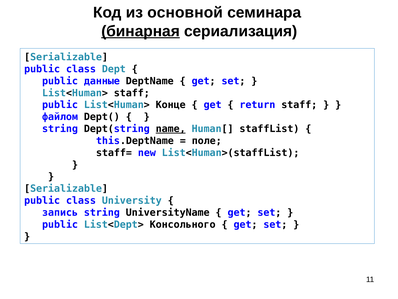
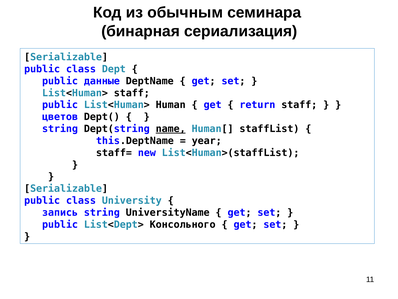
основной: основной -> обычным (185, 13)
бинарная underline: present -> none (141, 31)
Конце: Конце -> Human (171, 105)
файлом: файлом -> цветов (60, 117)
поле: поле -> year (207, 141)
